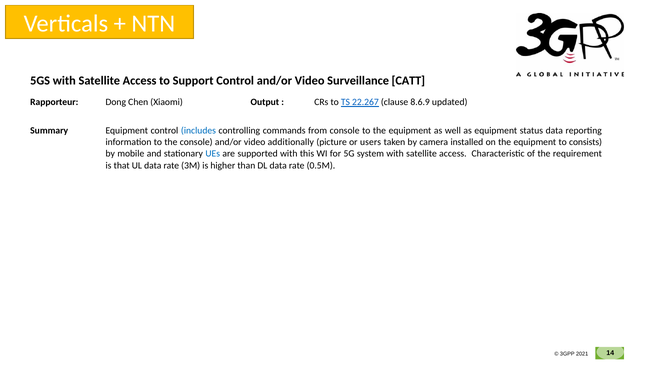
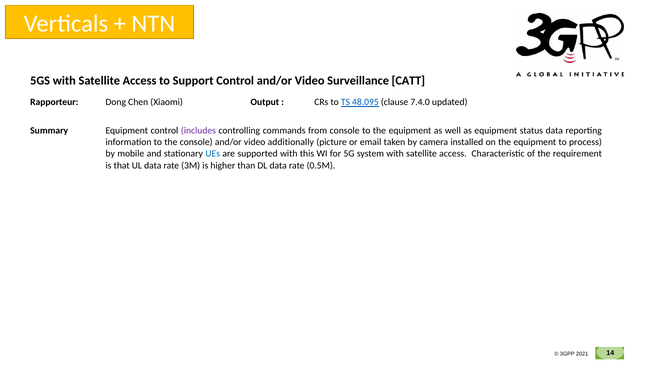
22.267: 22.267 -> 48.095 (365, 102)
8.6.9: 8.6.9 -> 7.4.0 (420, 102)
includes colour: blue -> purple (198, 131)
users: users -> email (371, 142)
consists: consists -> process (585, 142)
